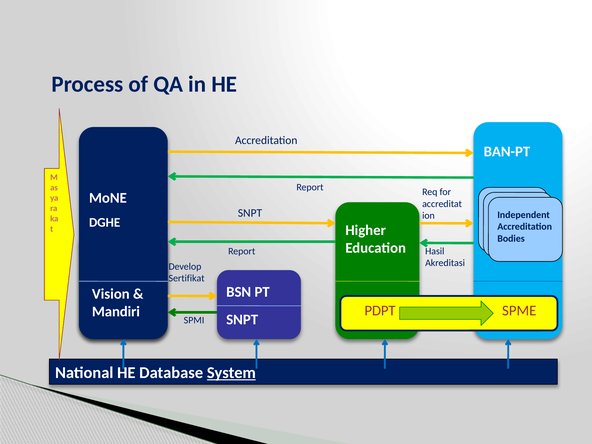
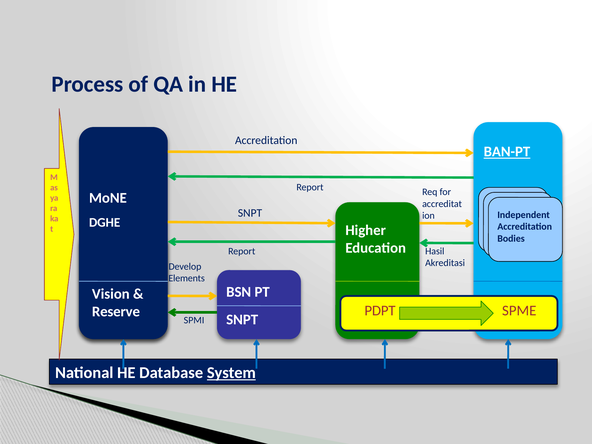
BAN-PT underline: none -> present (507, 152)
Sertifikat: Sertifikat -> Elements (187, 278)
Mandiri: Mandiri -> Reserve (116, 312)
